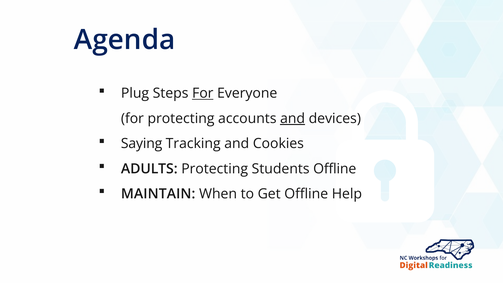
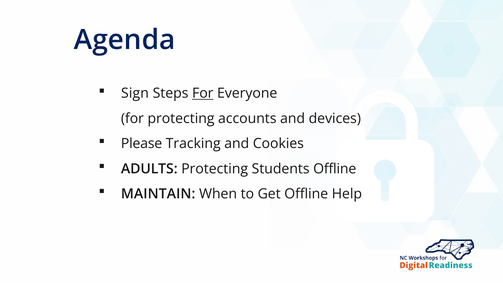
Plug: Plug -> Sign (135, 93)
and underline: present -> none (293, 118)
Saying: Saying -> Please (142, 144)
